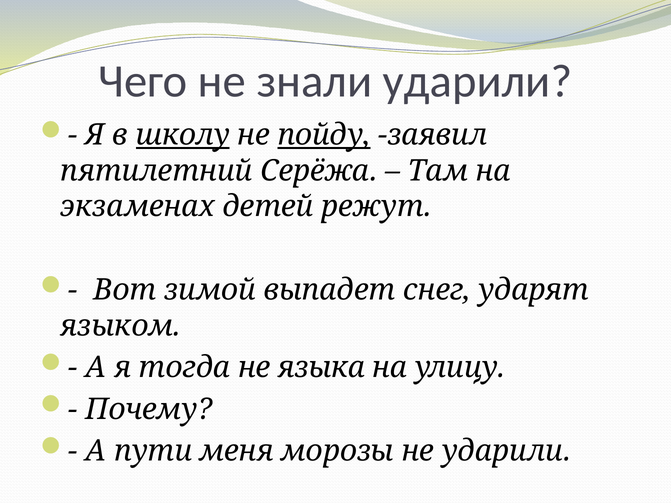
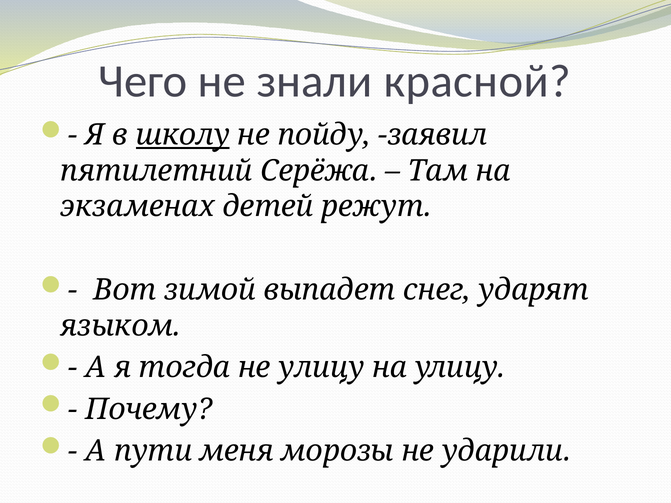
знали ударили: ударили -> красной (477, 82)
пойду underline: present -> none (324, 135)
не языка: языка -> улицу (321, 368)
